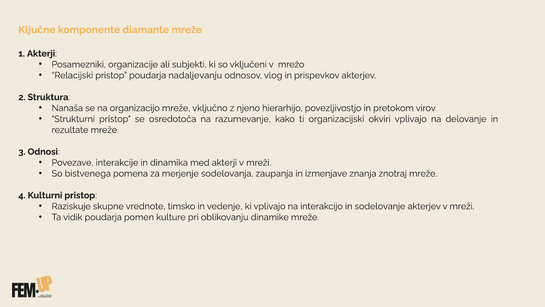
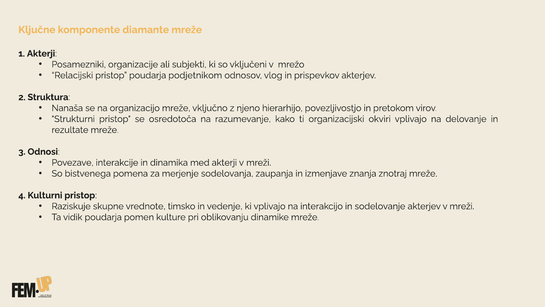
nadaljevanju: nadaljevanju -> podjetnikom (195, 75)
